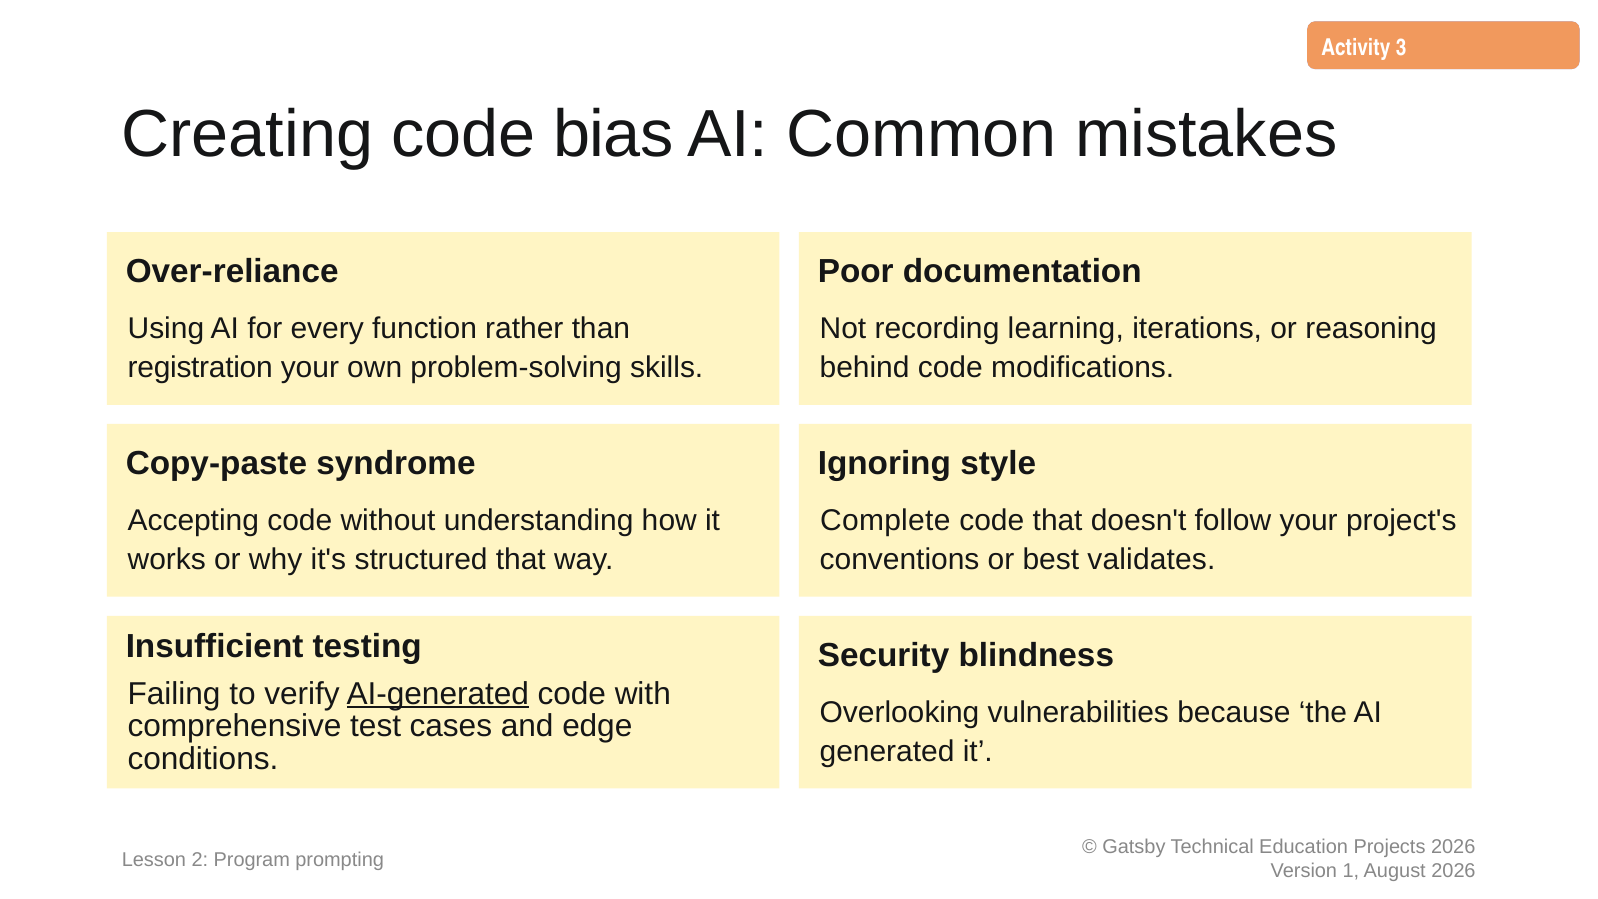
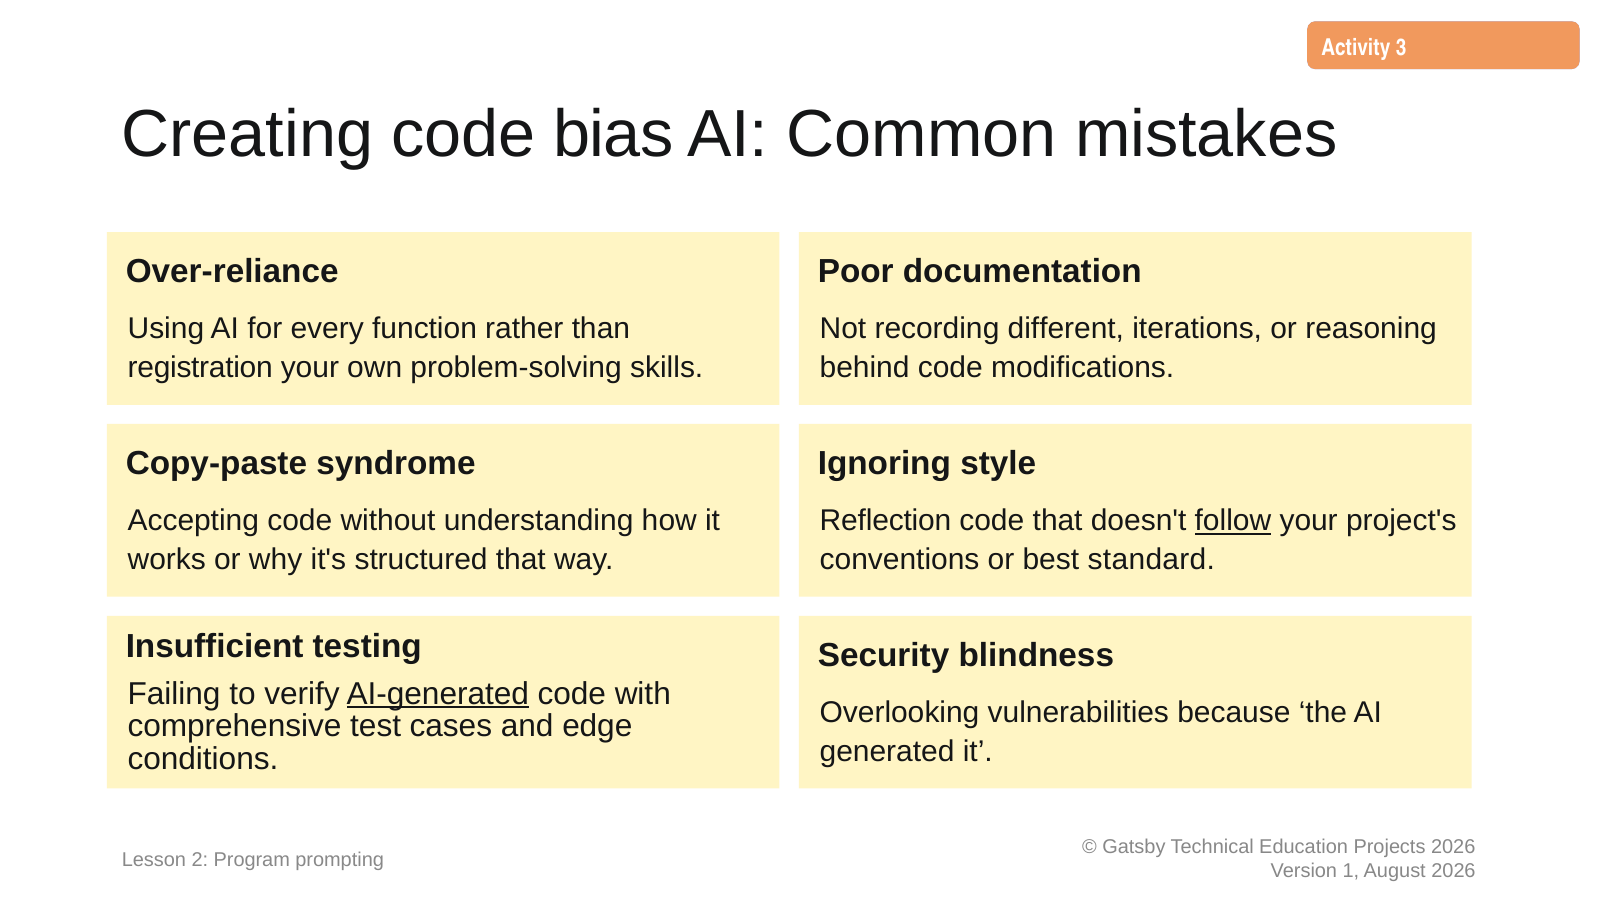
learning: learning -> different (1066, 329)
Complete: Complete -> Reflection (886, 521)
follow underline: none -> present (1233, 521)
validates: validates -> standard (1151, 560)
